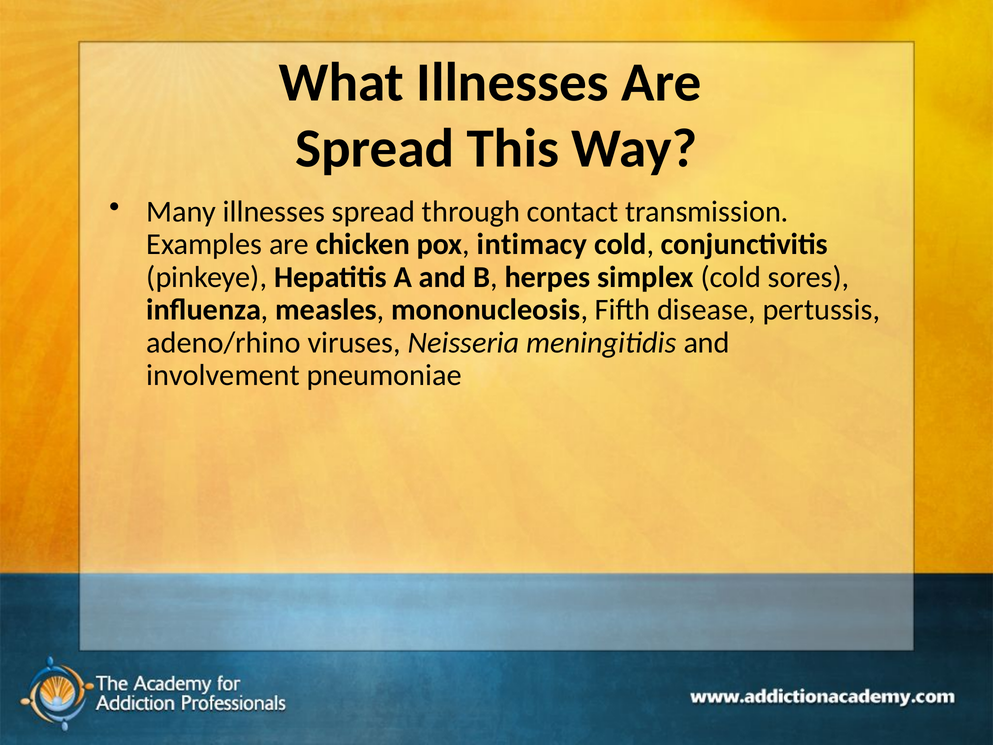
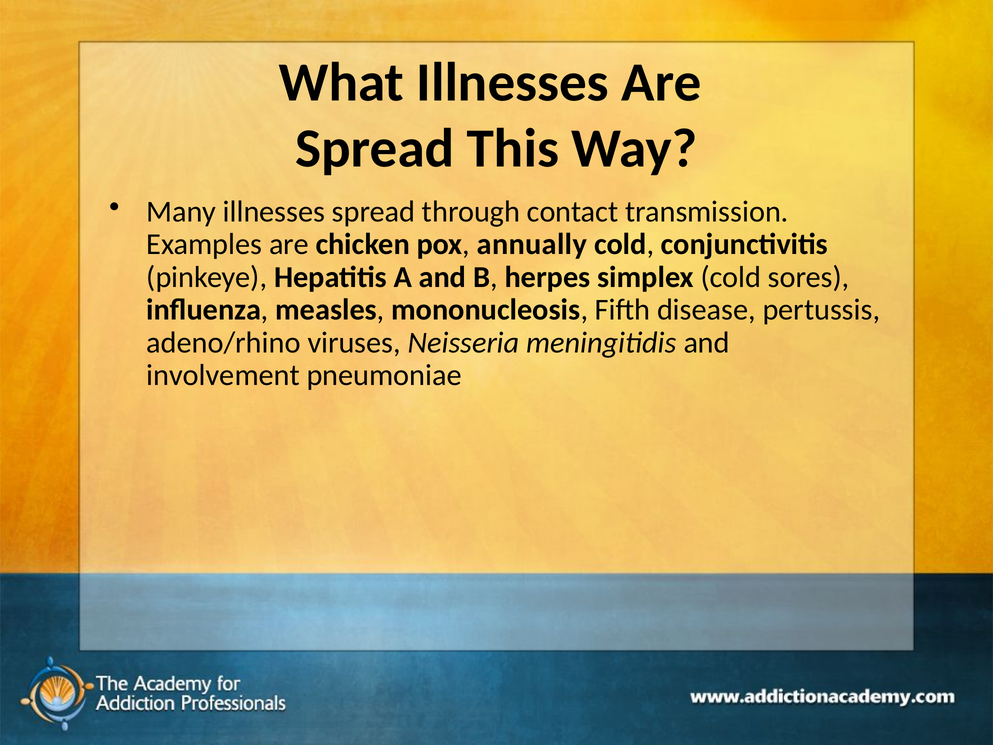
intimacy: intimacy -> annually (532, 244)
